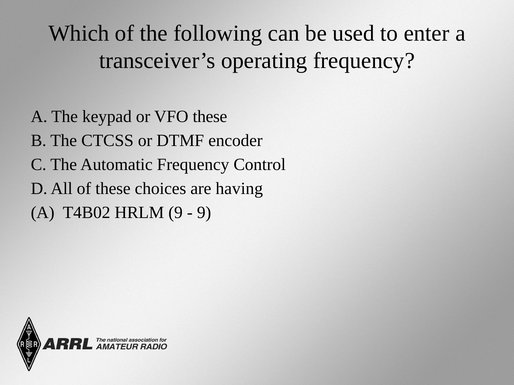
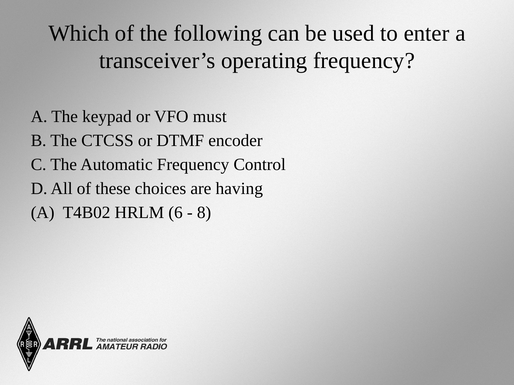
VFO these: these -> must (210, 117)
HRLM 9: 9 -> 6 (176, 213)
9: 9 -> 8 (204, 213)
